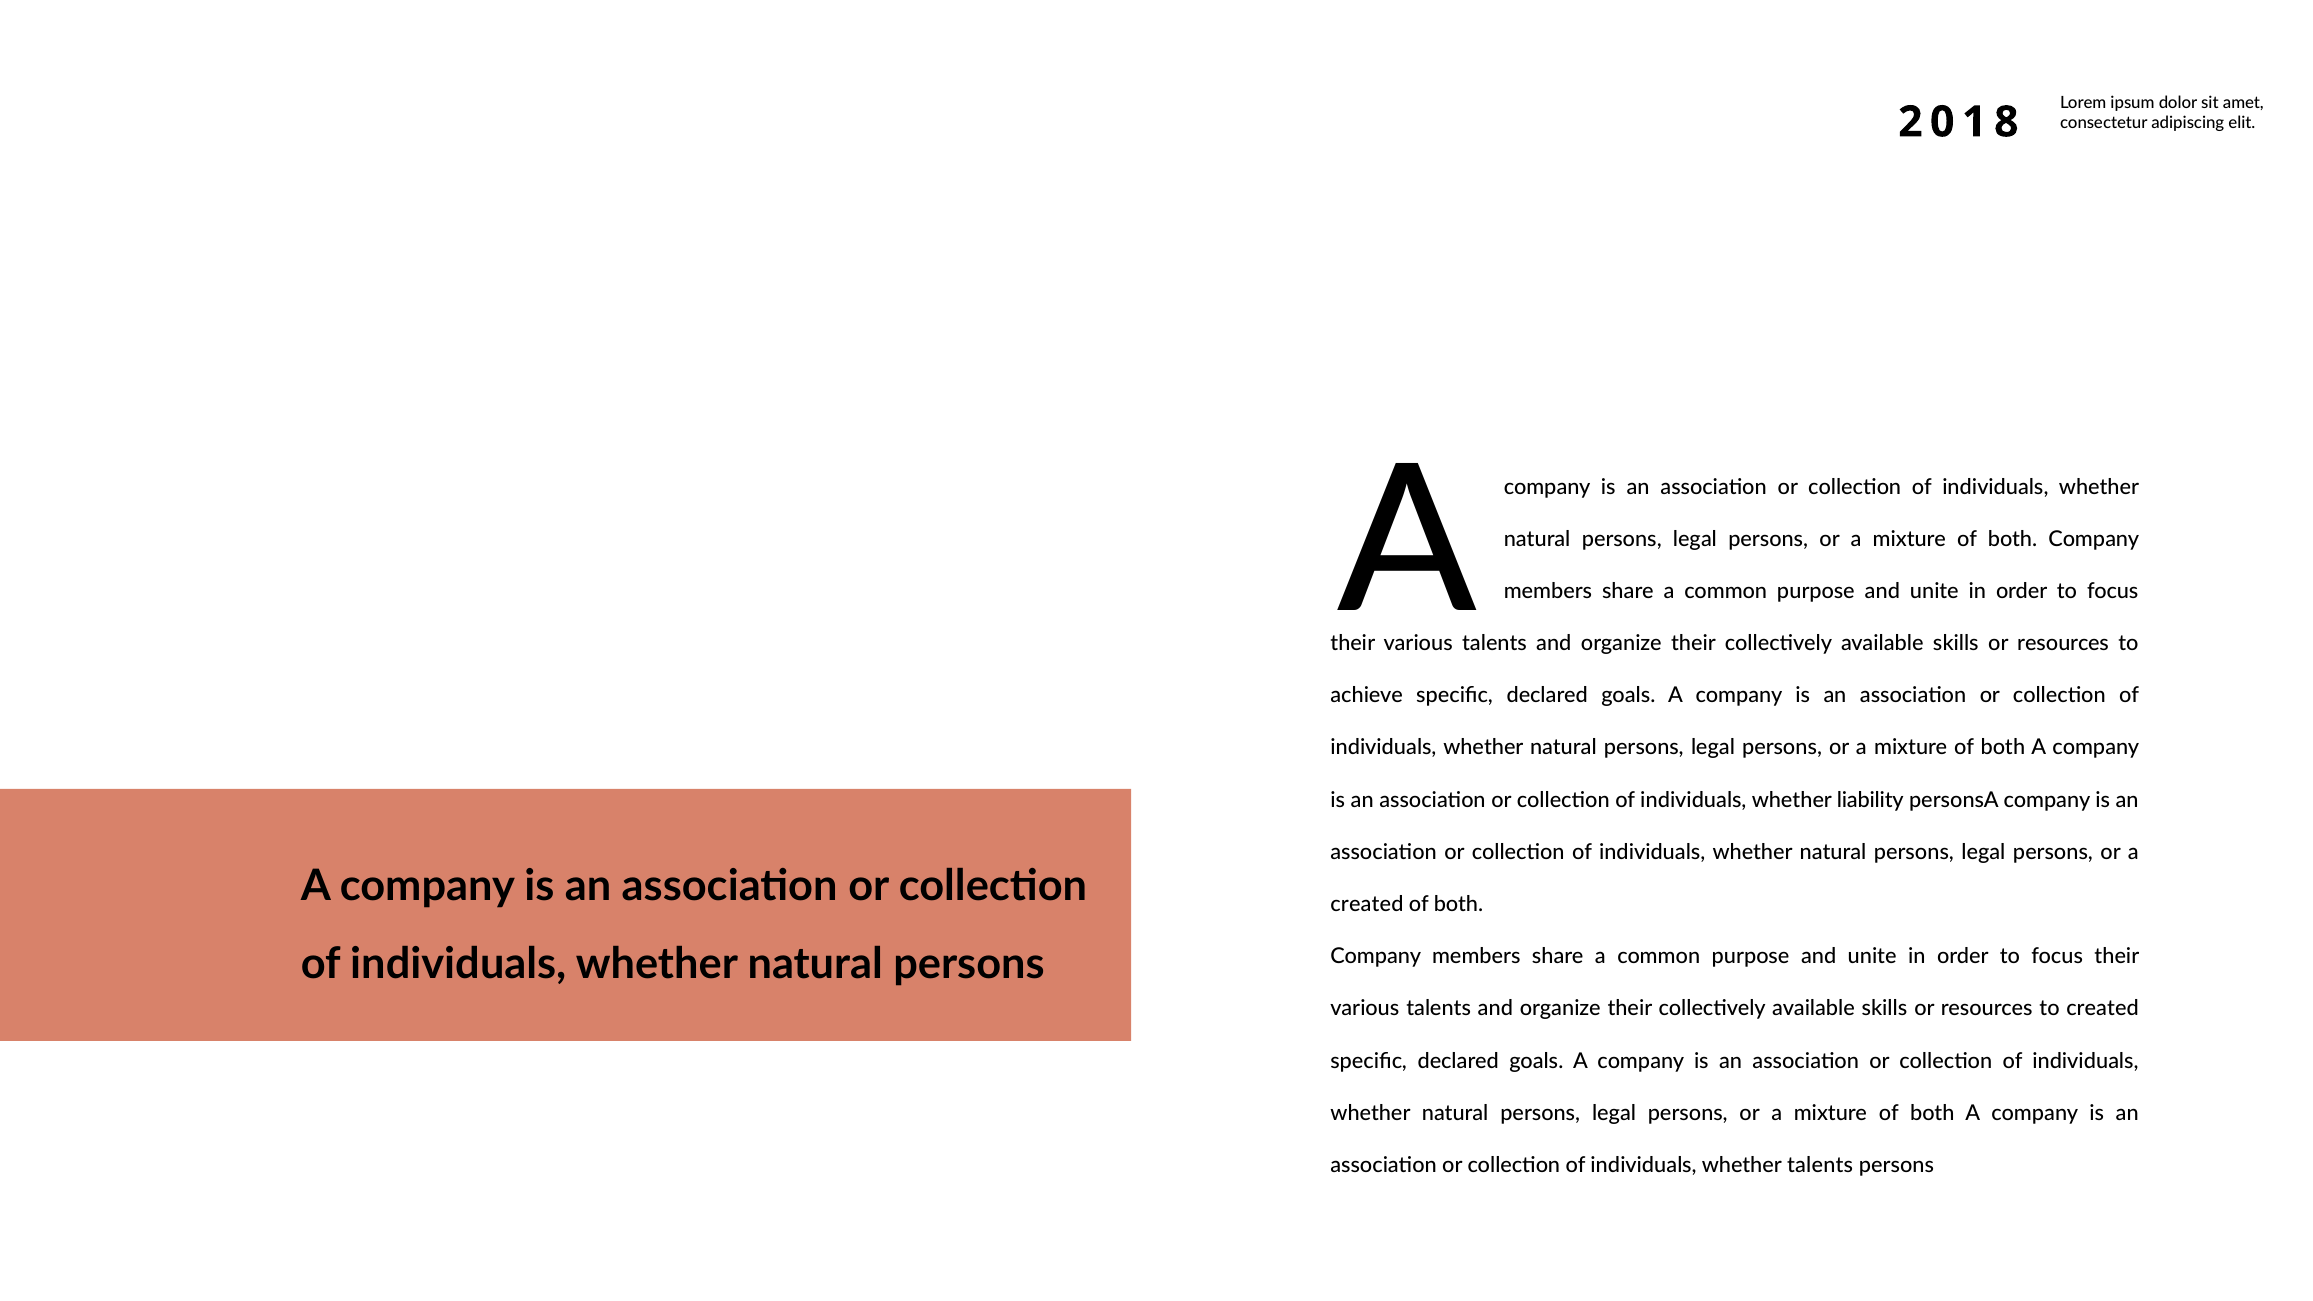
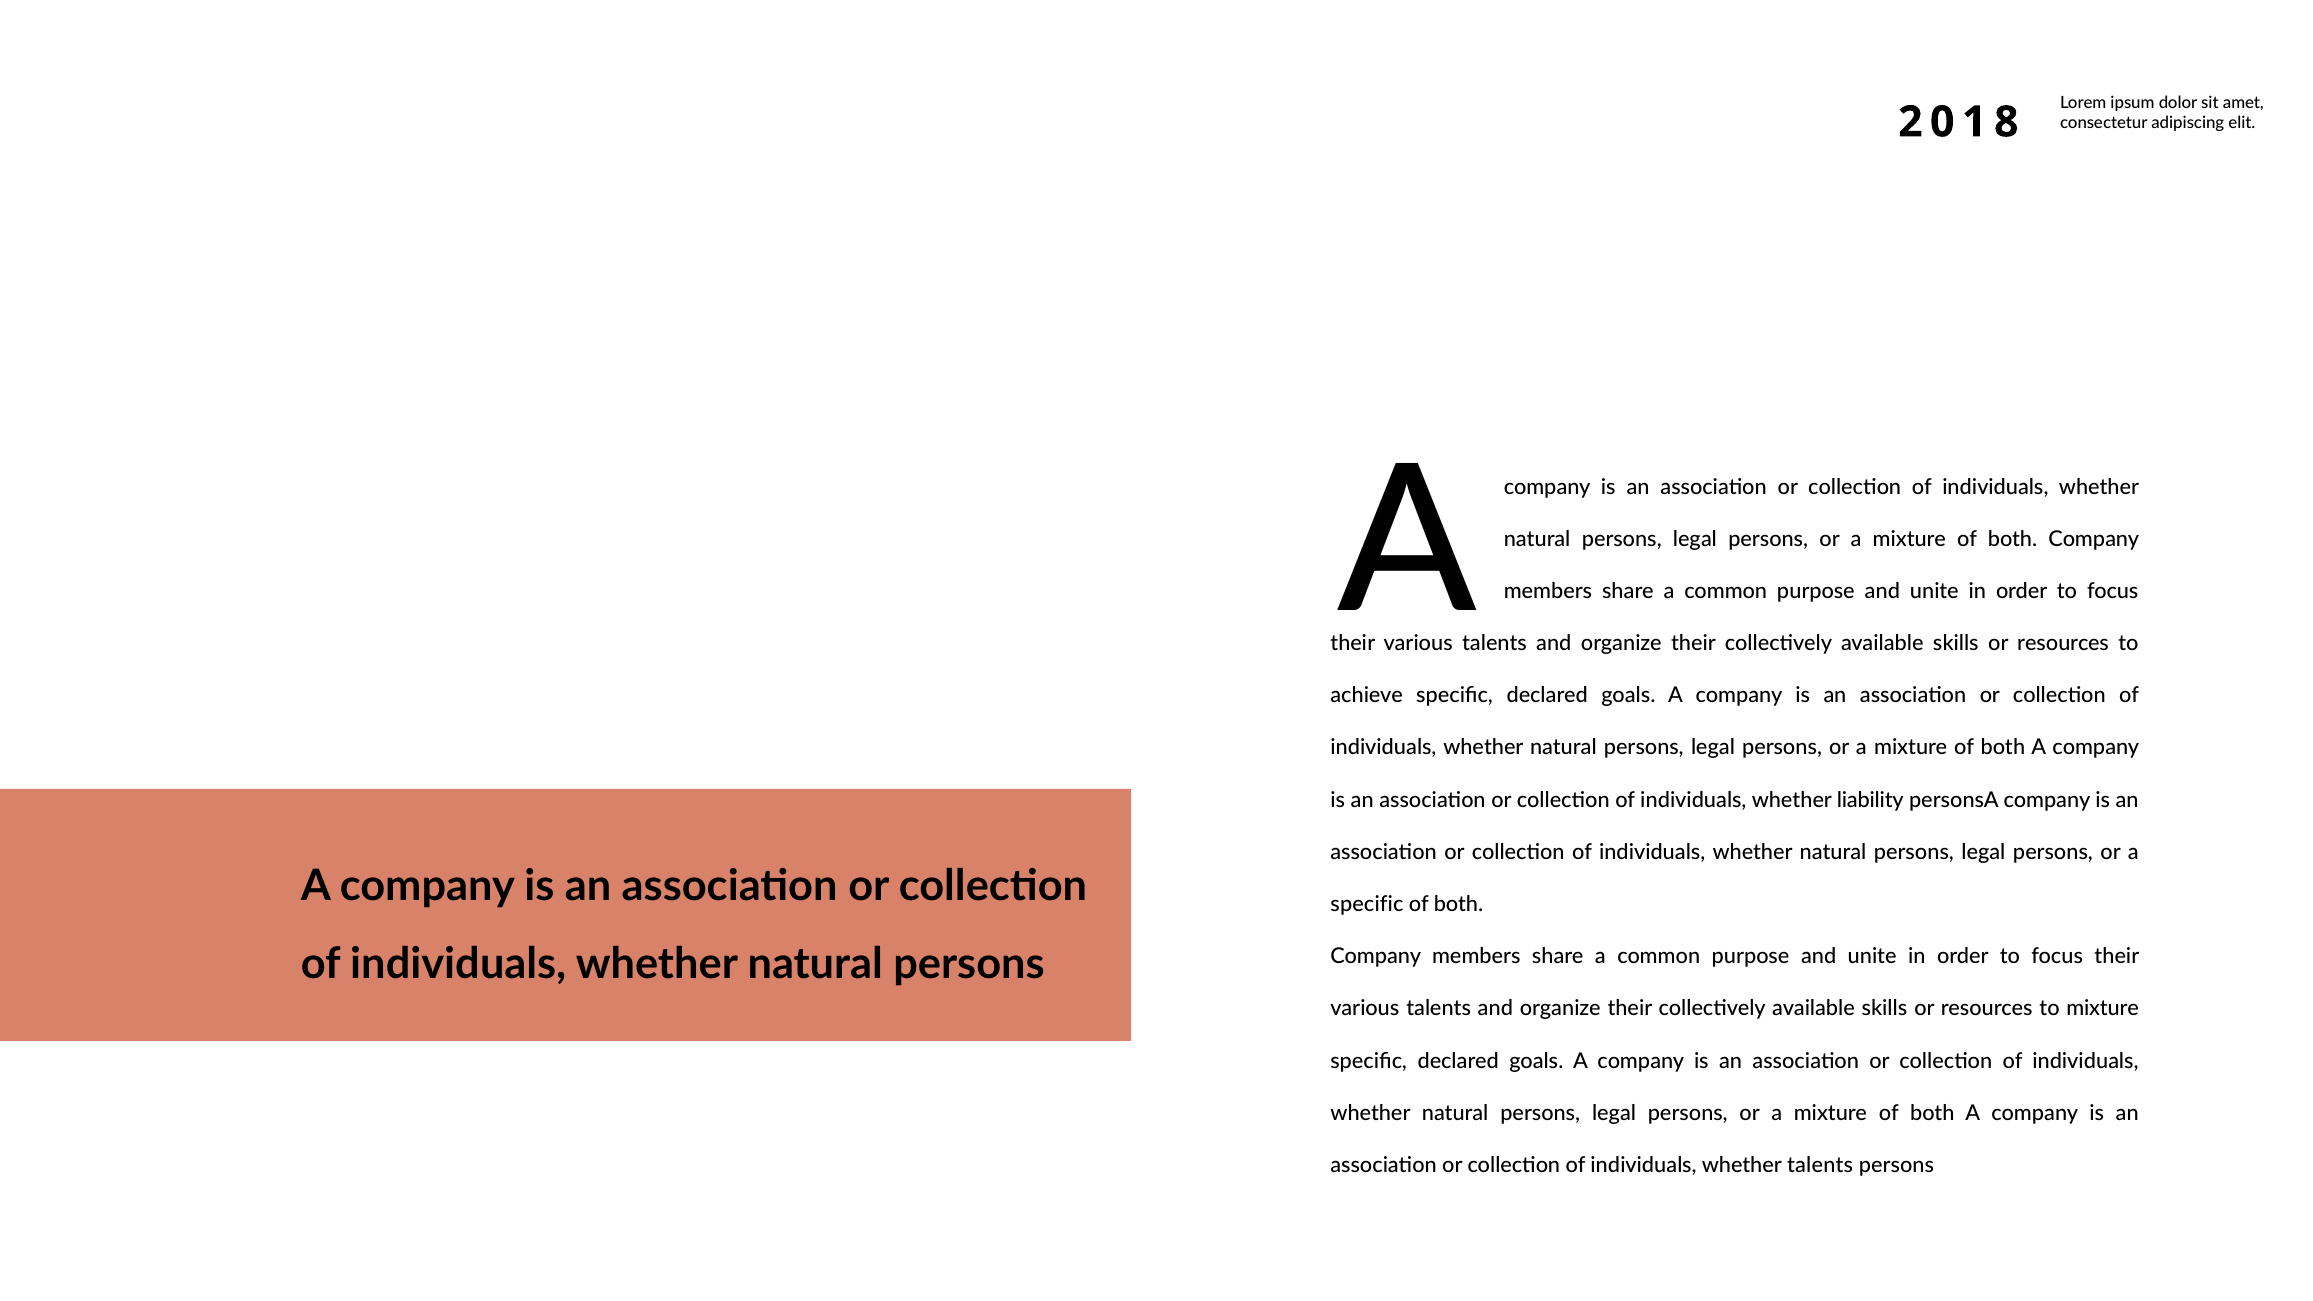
created: created -> specific (1367, 904)
to created: created -> mixture (2103, 1009)
